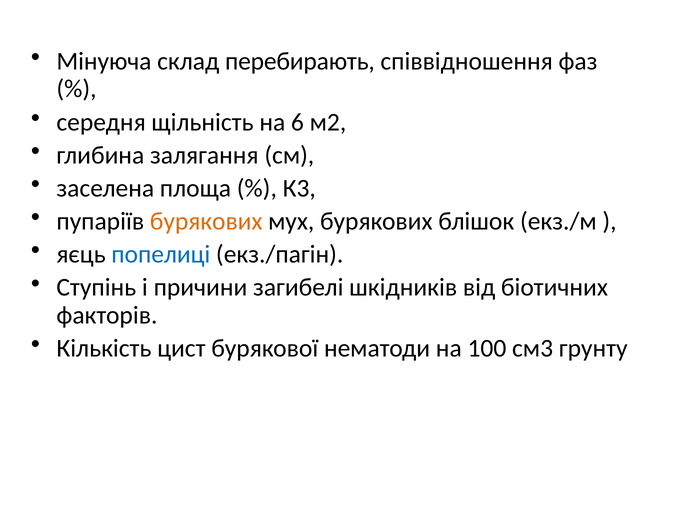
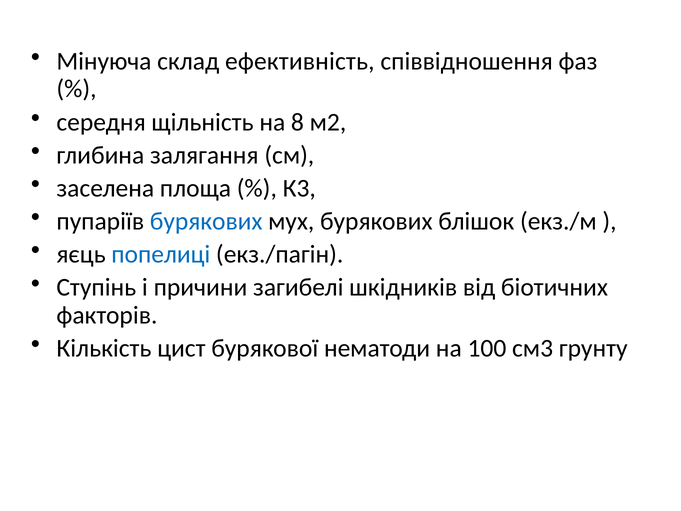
перебирають: перебирають -> ефективність (300, 61)
6: 6 -> 8 (297, 122)
бурякових colour: orange -> blue (206, 221)
